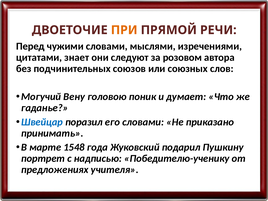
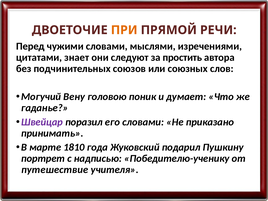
розовом: розовом -> простить (182, 57)
Швейцар colour: blue -> purple (42, 122)
1548: 1548 -> 1810 (74, 147)
предложениях: предложениях -> путешествие (55, 170)
